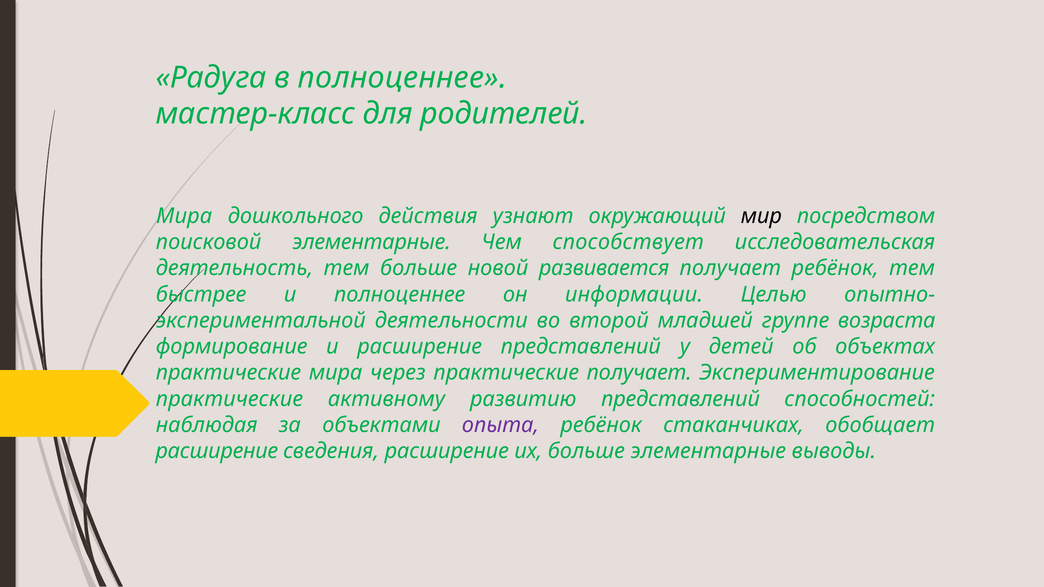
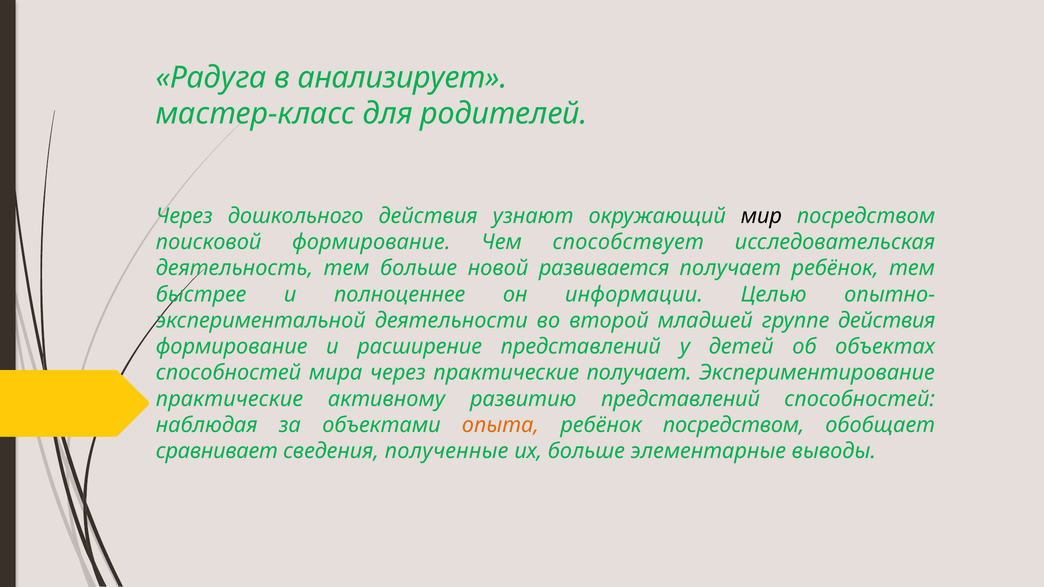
в полноценнее: полноценнее -> анализирует (403, 77)
Мира: Мира -> Через (184, 216)
поисковой элементарные: элементарные -> формирование (371, 242)
группе возраста: возраста -> действия (887, 321)
практические: практические -> способностей (228, 373)
опыта colour: purple -> orange (500, 425)
ребёнок стаканчиках: стаканчиках -> посредством (734, 425)
расширение: расширение -> сравнивает (217, 451)
сведения расширение: расширение -> полученные (447, 451)
